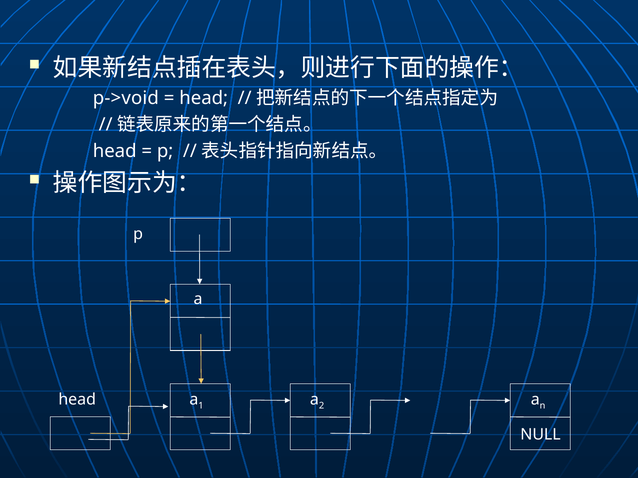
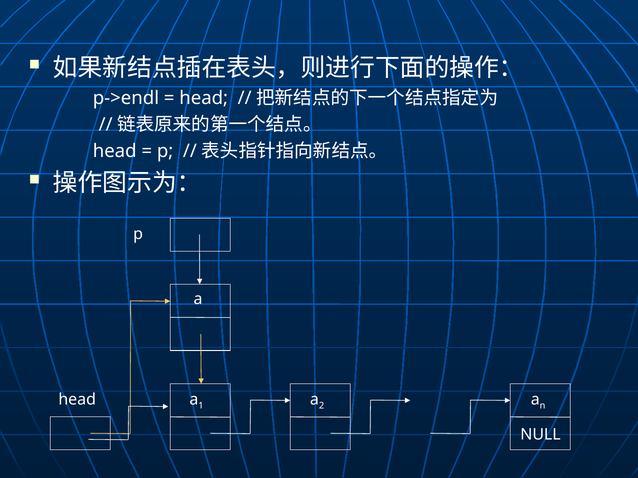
p->void: p->void -> p->endl (126, 98)
